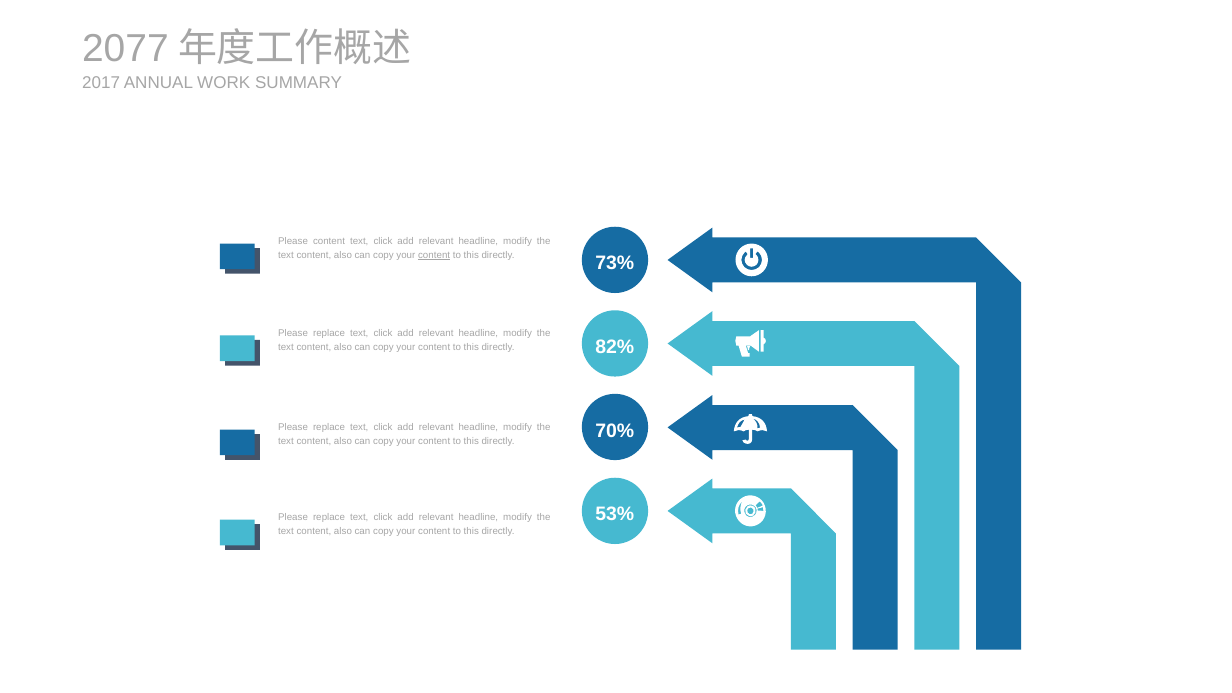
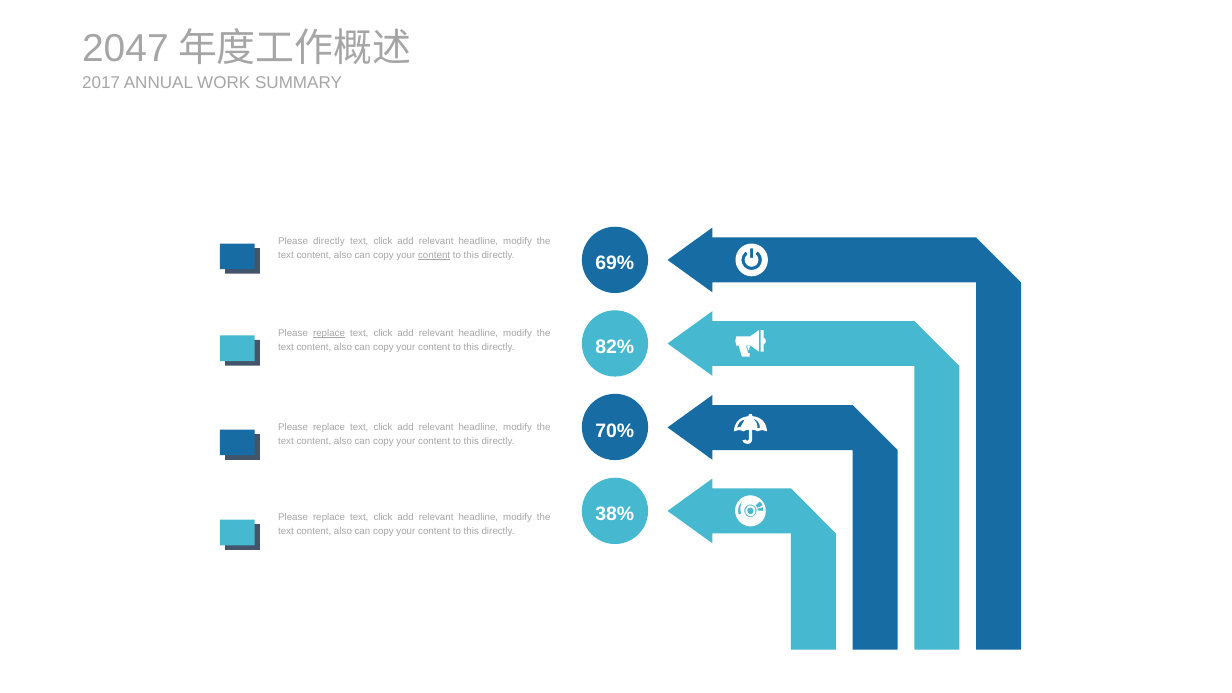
2077: 2077 -> 2047 (125, 49)
Please content: content -> directly (329, 241)
73%: 73% -> 69% (615, 263)
replace underline: none -> present (329, 333)
53%: 53% -> 38% (615, 514)
